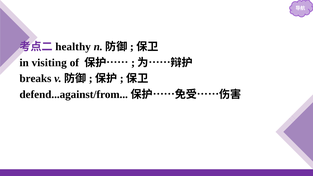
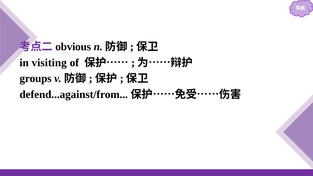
healthy: healthy -> obvious (73, 47)
breaks: breaks -> groups (36, 79)
